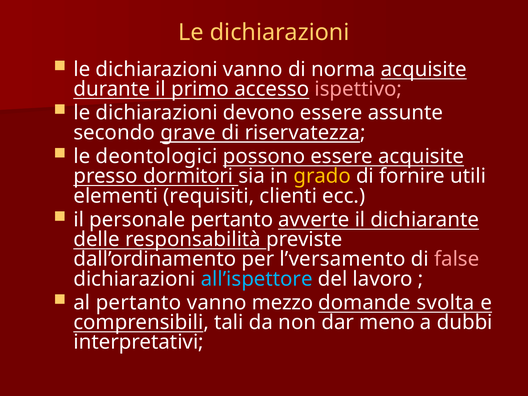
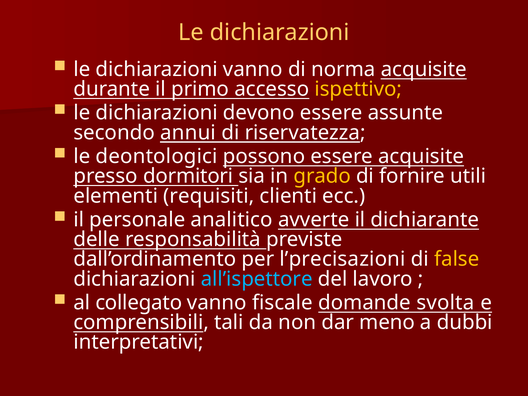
ispettivo colour: pink -> yellow (358, 89)
grave: grave -> annui (188, 133)
personale pertanto: pertanto -> analitico (232, 220)
l’versamento: l’versamento -> l’precisazioni (342, 259)
false colour: pink -> yellow (457, 259)
al pertanto: pertanto -> collegato (139, 303)
mezzo: mezzo -> fiscale (282, 303)
